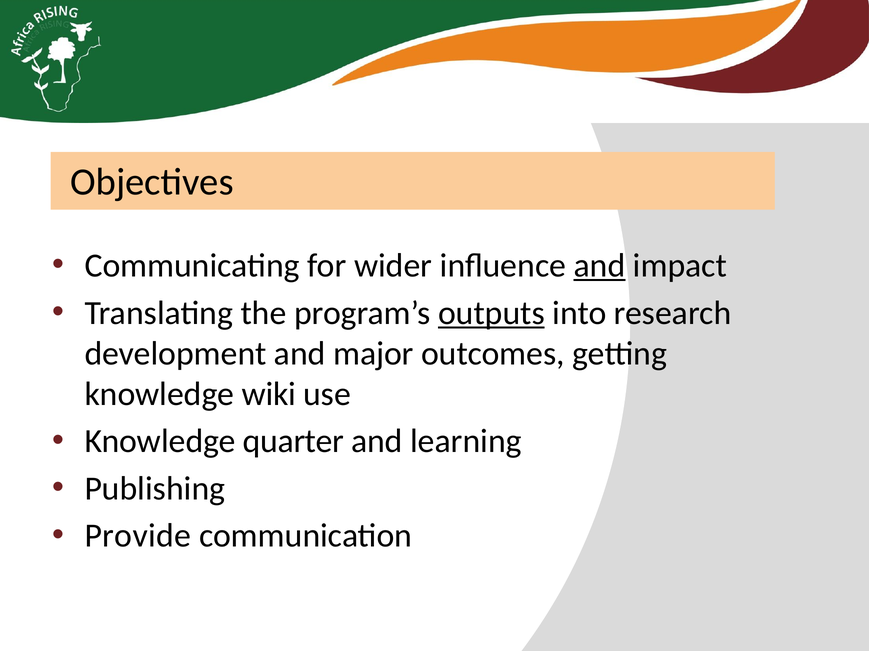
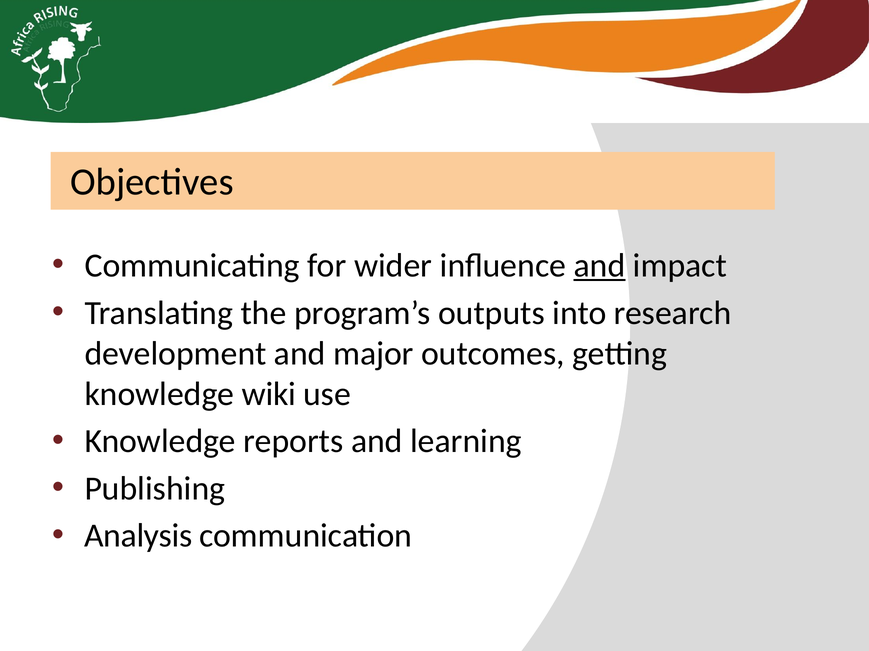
outputs underline: present -> none (491, 313)
quarter: quarter -> reports (293, 442)
Provide: Provide -> Analysis (138, 536)
